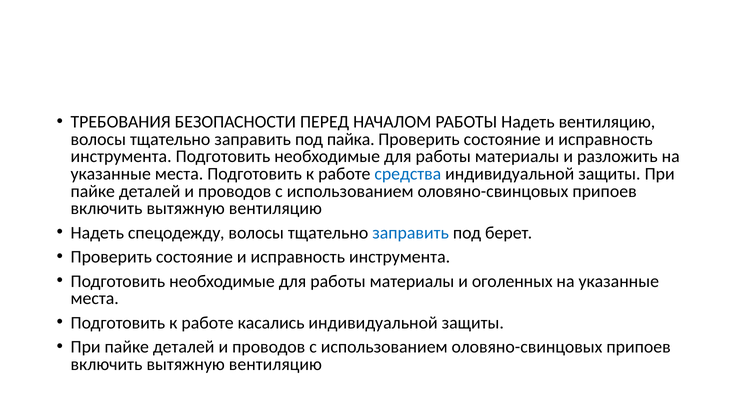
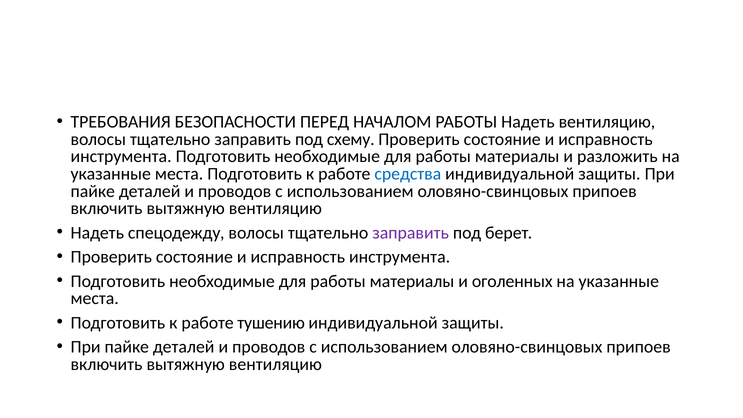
пайка: пайка -> схему (351, 139)
заправить colour: blue -> purple (411, 233)
касались: касались -> тушению (271, 323)
